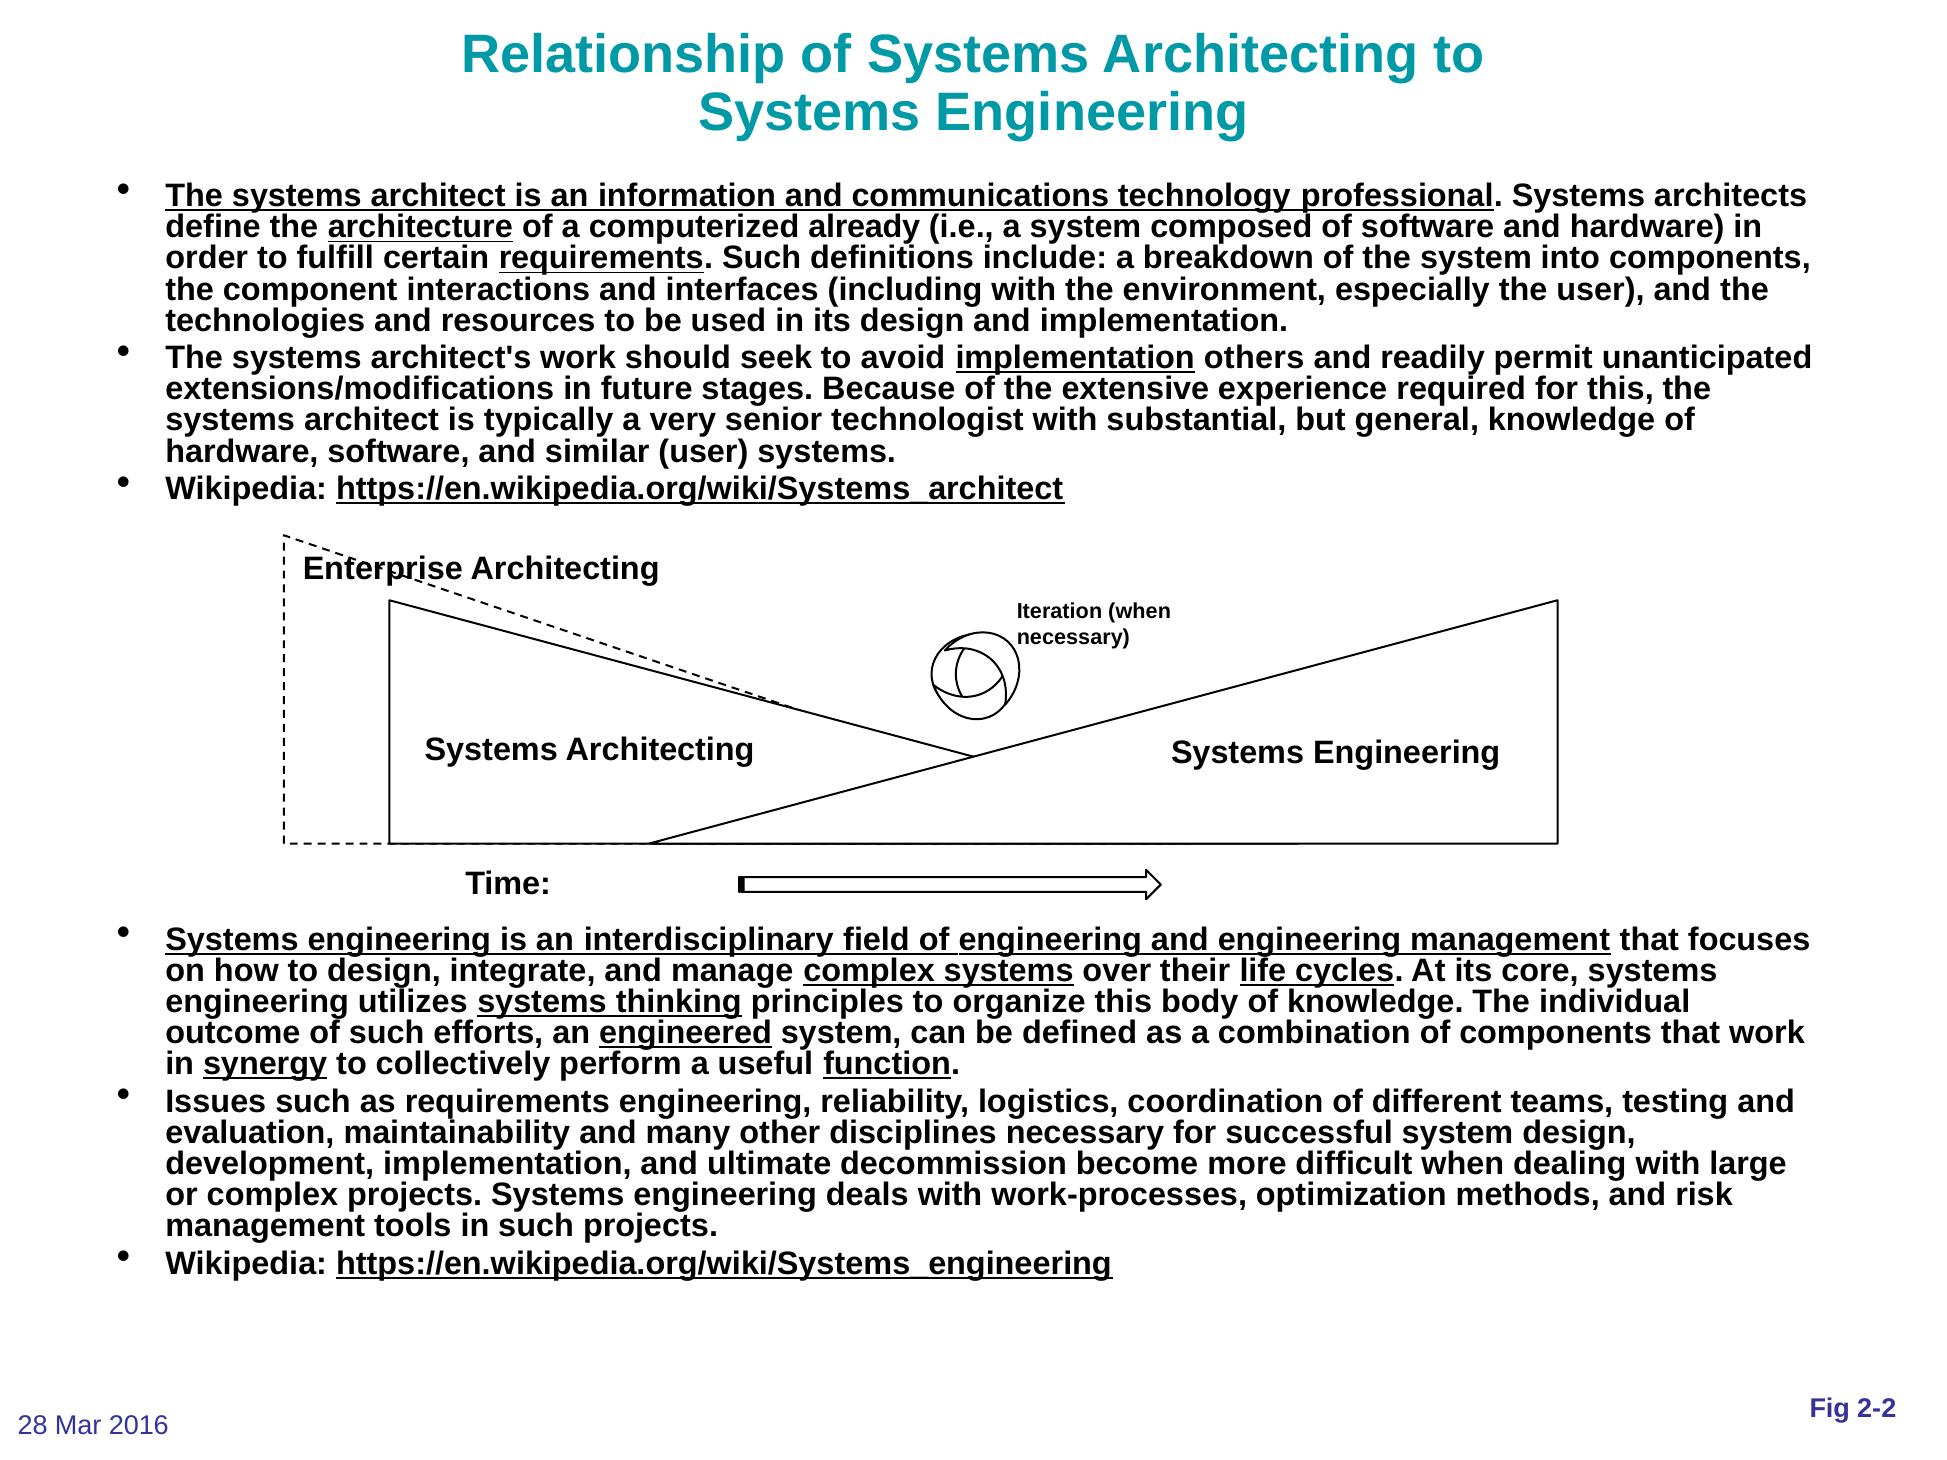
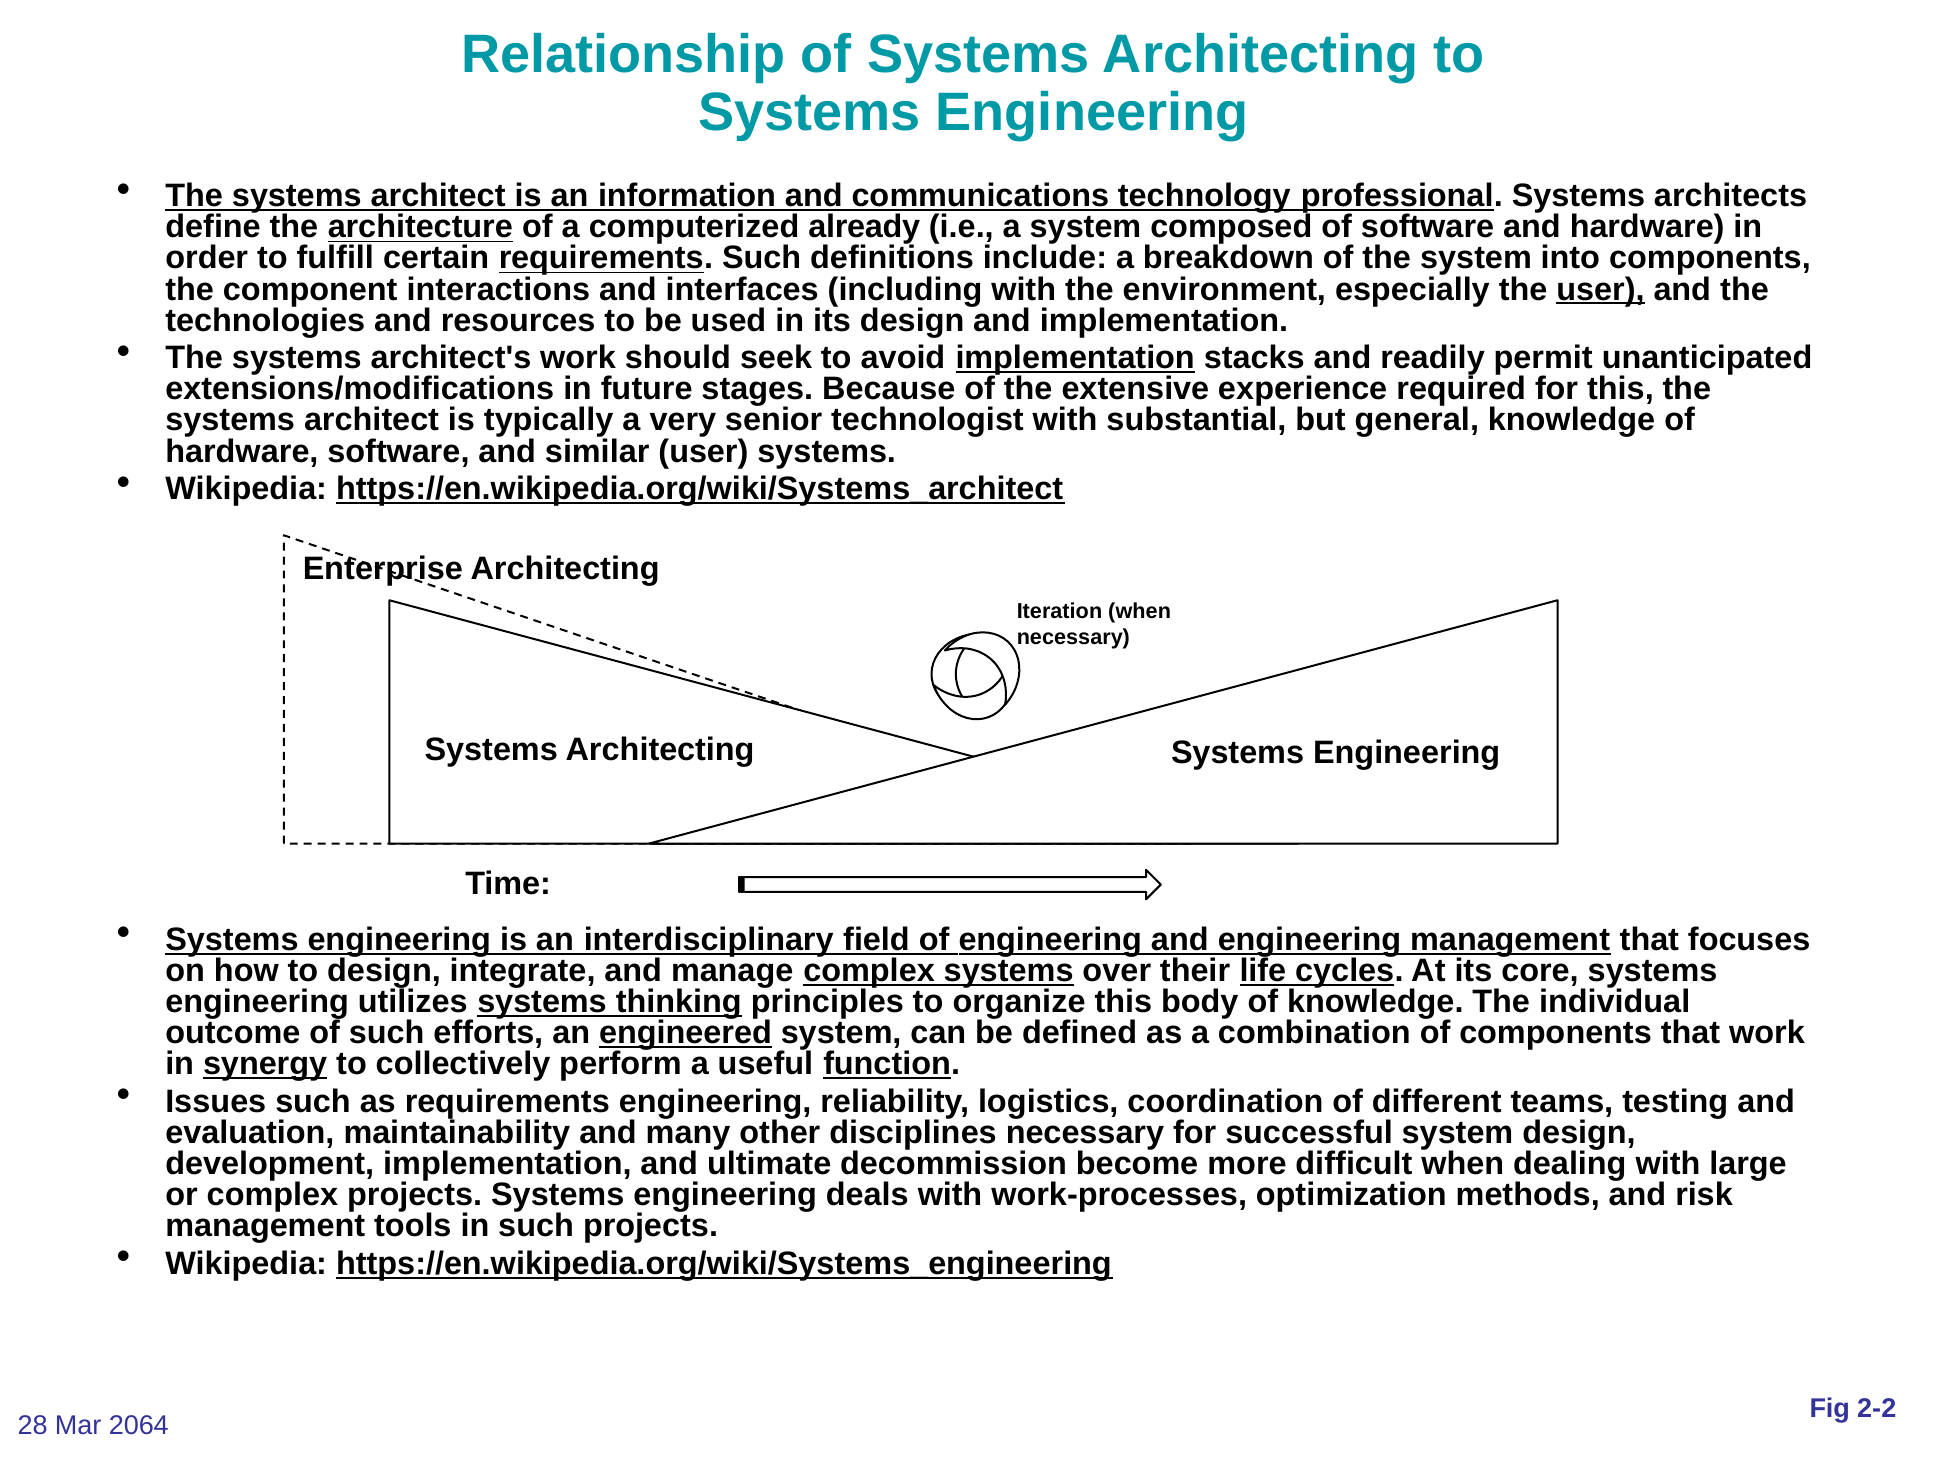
user underline: none -> present (1601, 289)
others: others -> stacks (1254, 358)
2016: 2016 -> 2064 (139, 1426)
